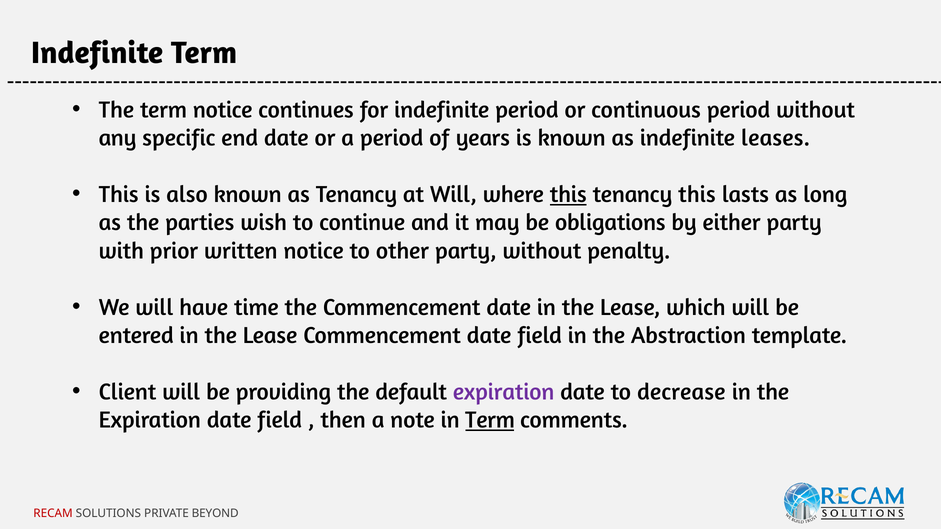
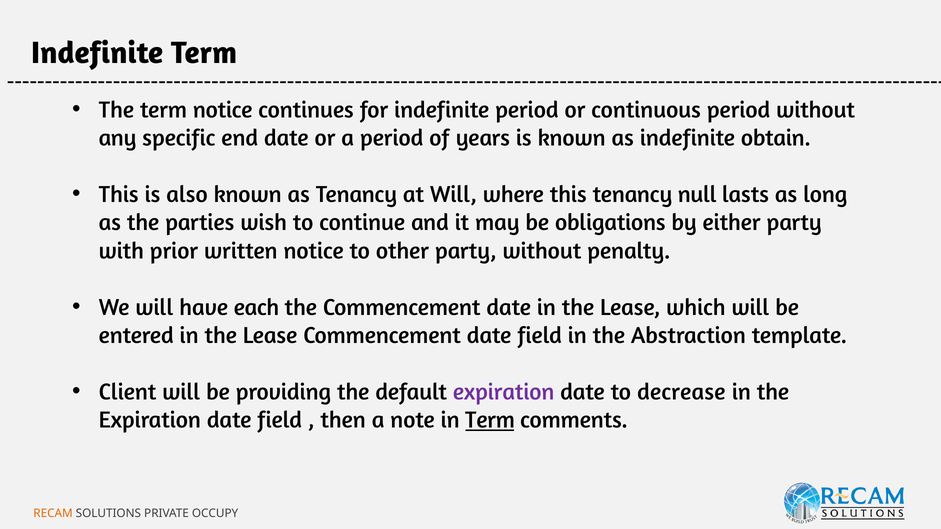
leases: leases -> obtain (776, 138)
this underline: present -> none (568, 195)
tenancy this: this -> null (697, 195)
time: time -> each (256, 308)
RECAM colour: red -> orange (53, 514)
BEYOND: BEYOND -> OCCUPY (215, 514)
